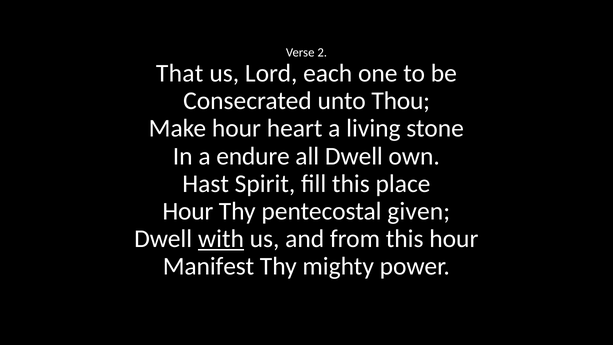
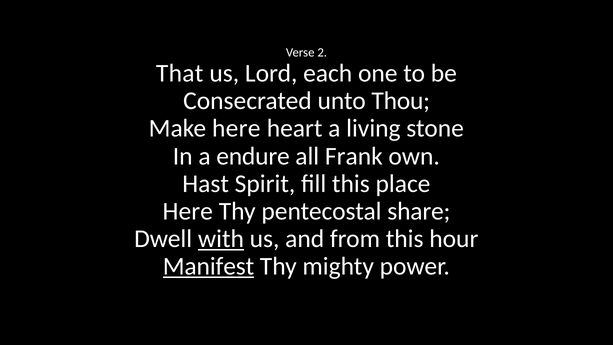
Make hour: hour -> here (236, 128)
all Dwell: Dwell -> Frank (354, 156)
Hour: Hour -> Here (188, 211)
given: given -> share (419, 211)
Manifest underline: none -> present (209, 266)
